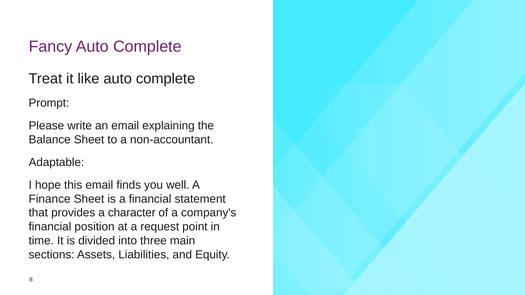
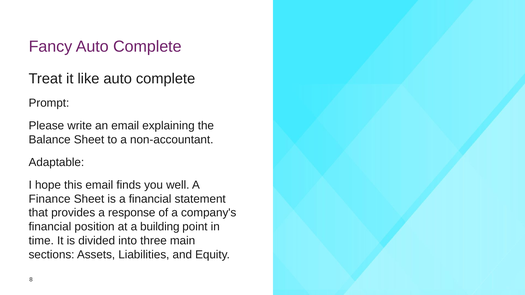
character: character -> response (132, 213)
request: request -> building (160, 227)
